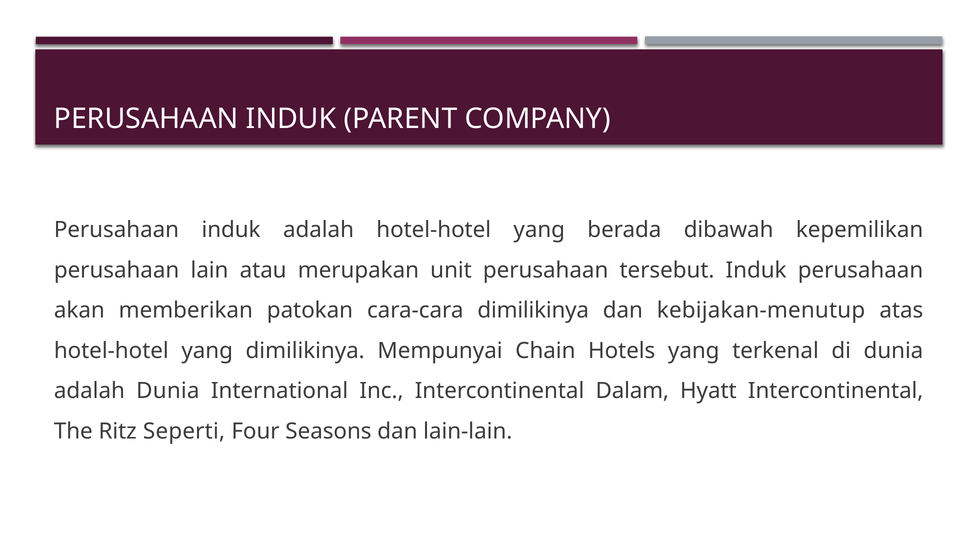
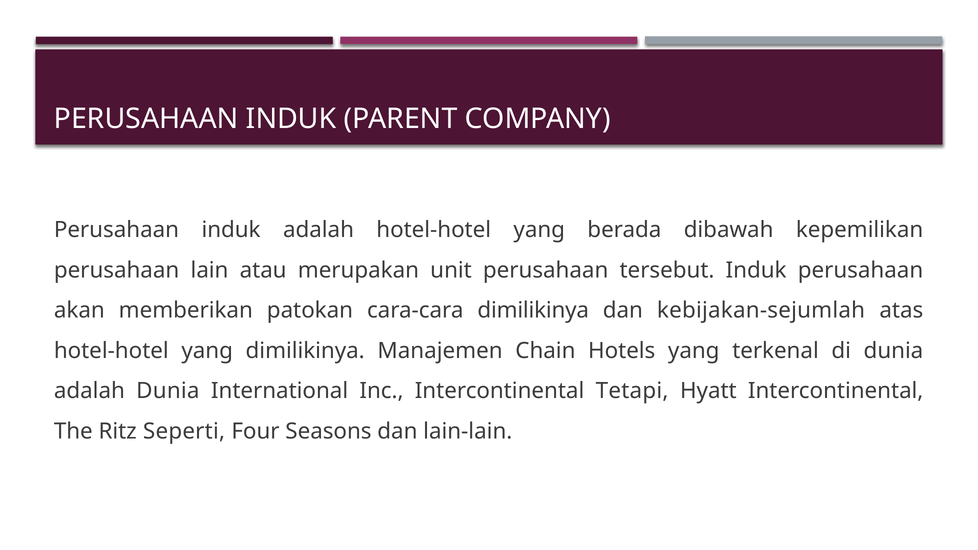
kebijakan-menutup: kebijakan-menutup -> kebijakan-sejumlah (761, 311)
Mempunyai: Mempunyai -> Manajemen (440, 351)
Dalam: Dalam -> Tetapi (632, 391)
